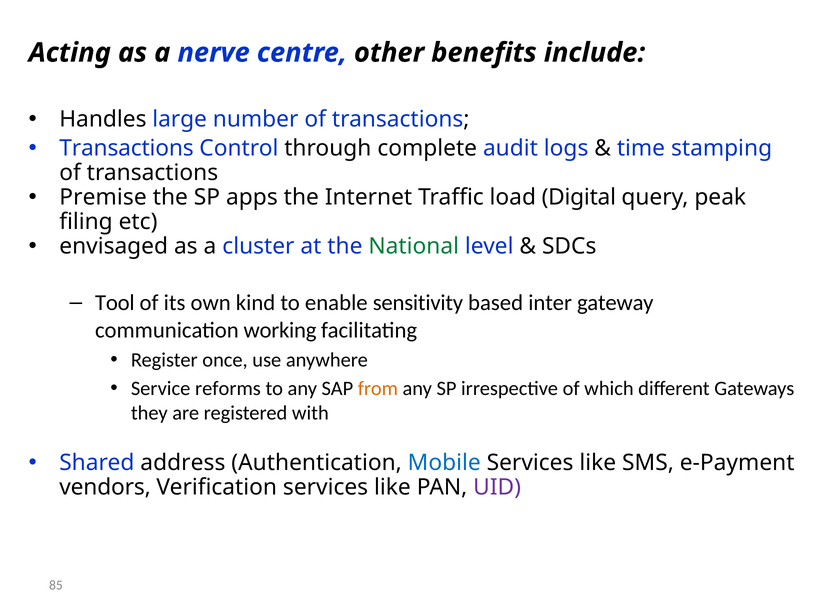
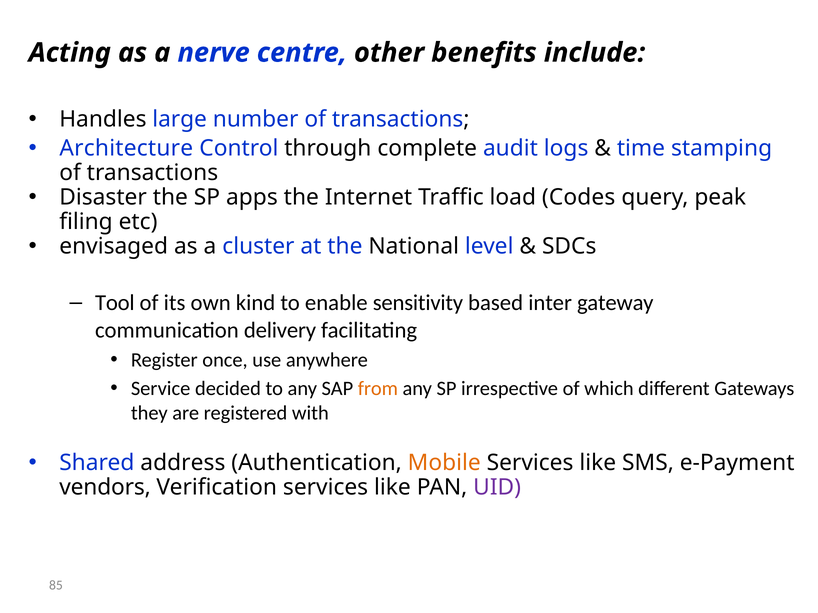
Transactions: Transactions -> Architecture (126, 148)
Premise: Premise -> Disaster (103, 197)
Digital: Digital -> Codes (579, 197)
National colour: green -> black (414, 246)
working: working -> delivery (280, 330)
reforms: reforms -> decided (228, 389)
Mobile colour: blue -> orange (444, 463)
